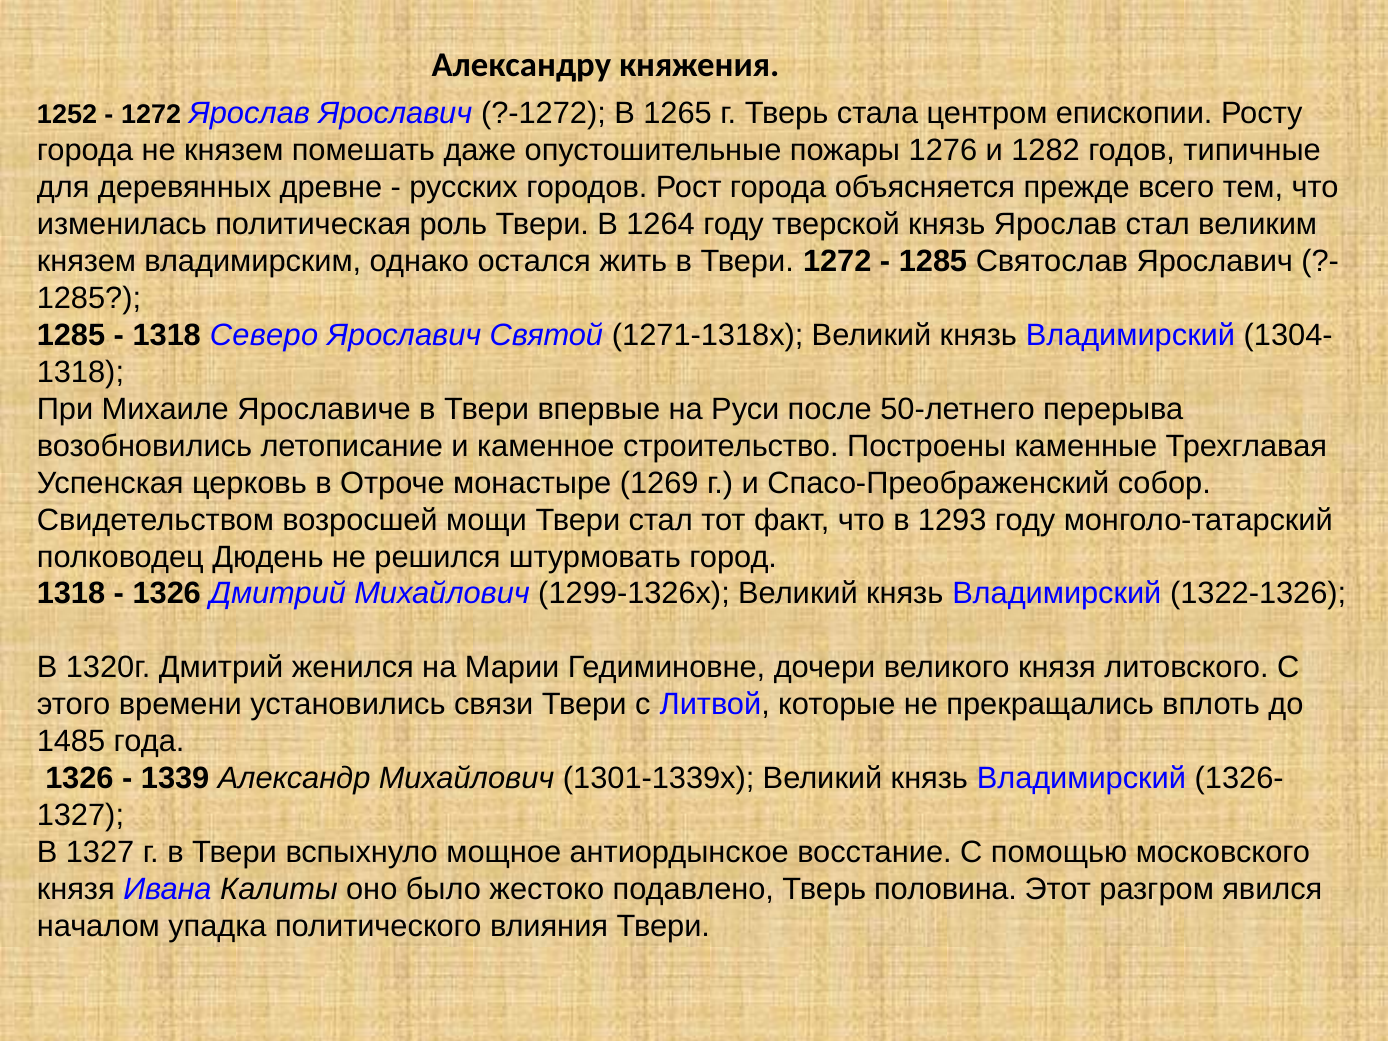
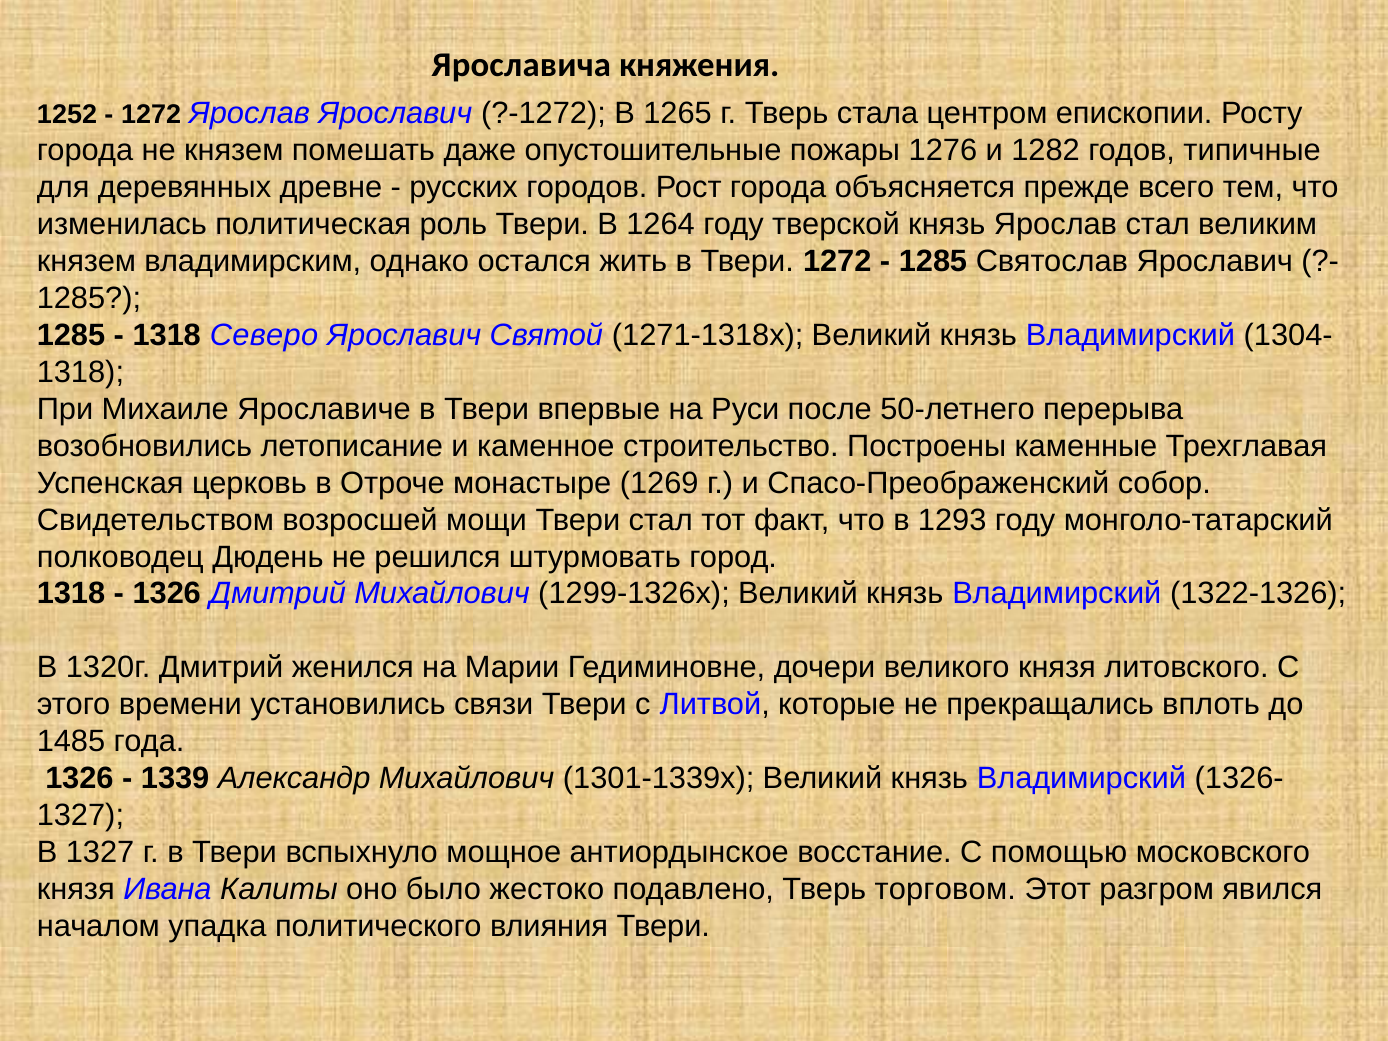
Александру: Александру -> Ярославича (521, 65)
половина: половина -> торговом (945, 890)
